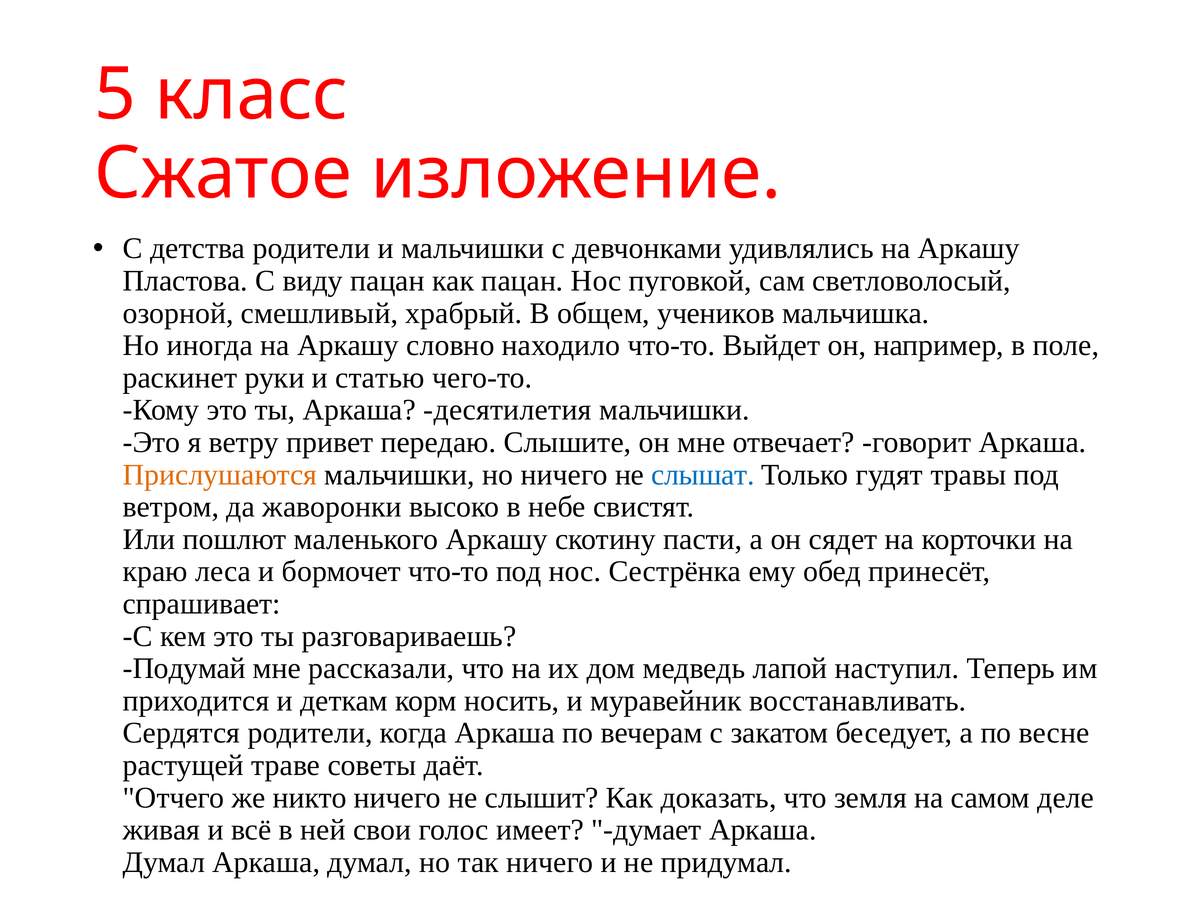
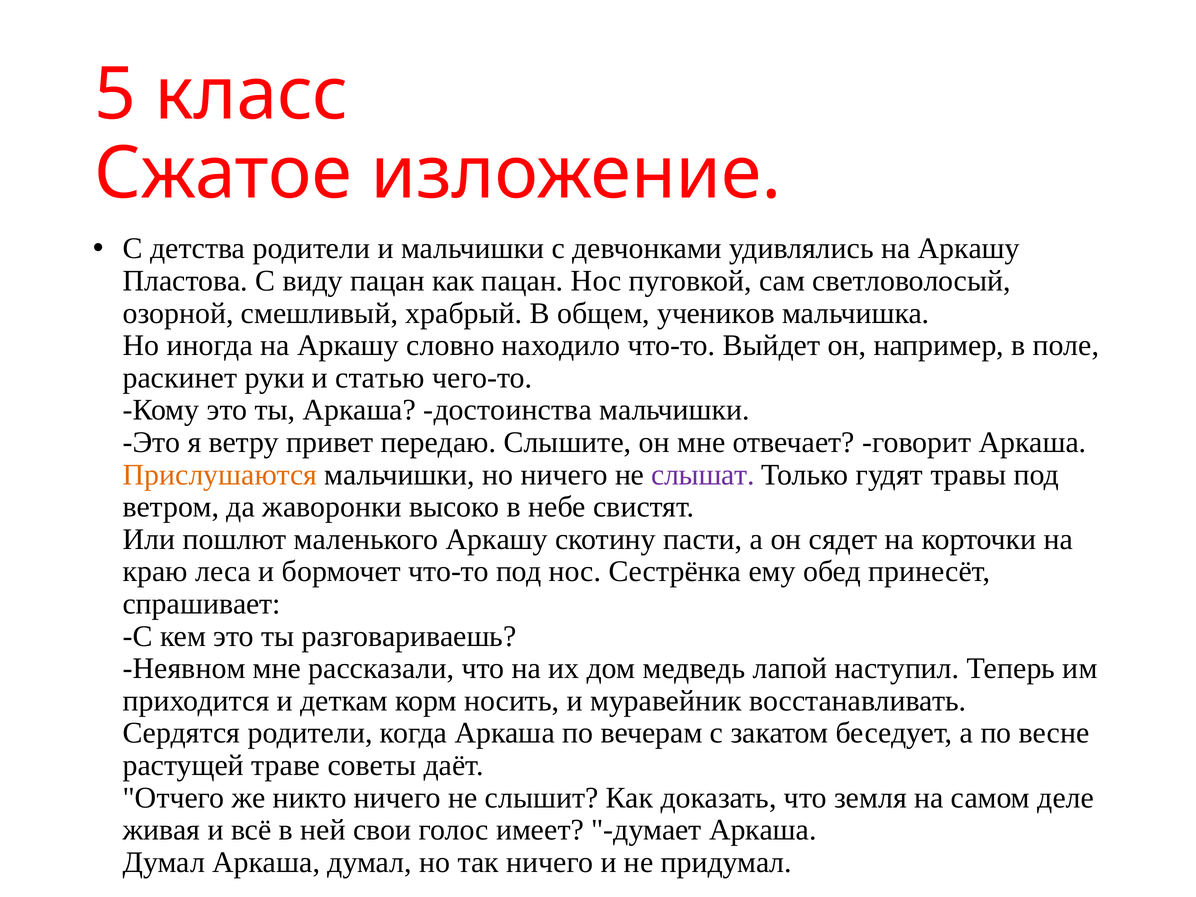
десятилетия: десятилетия -> достоинства (508, 410)
слышат colour: blue -> purple (703, 475)
Подумай: Подумай -> Неявном (184, 668)
